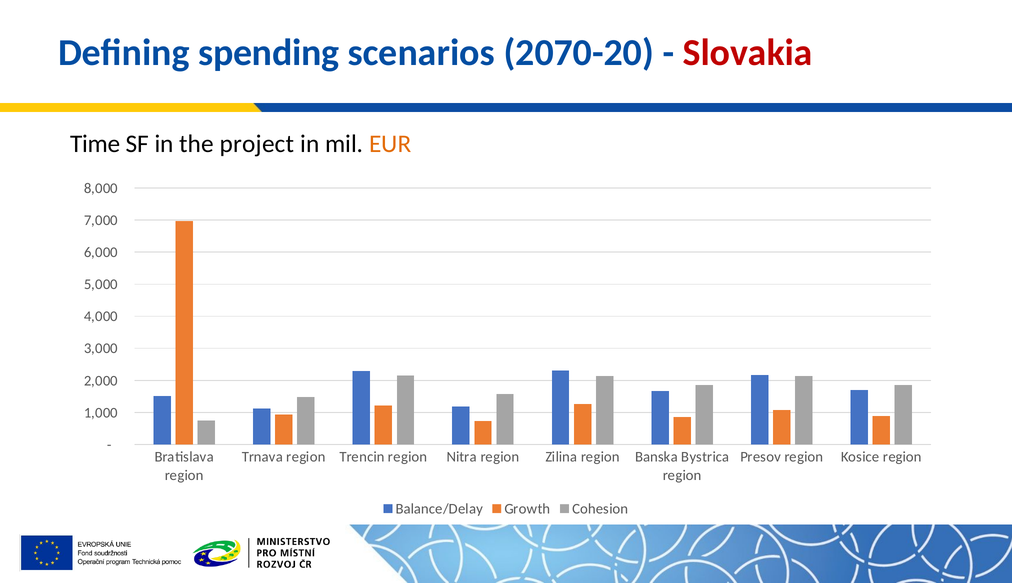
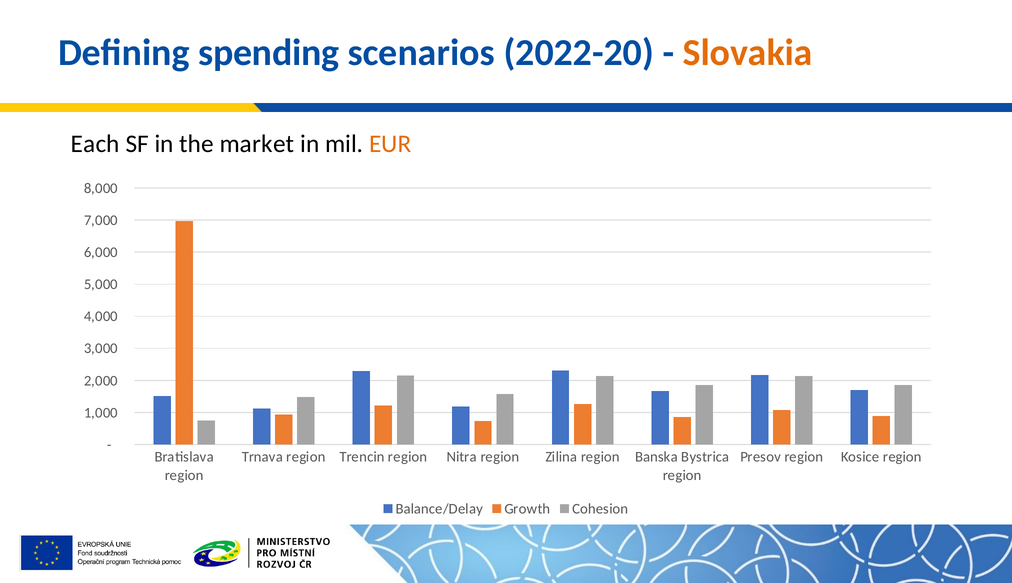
2070-20: 2070-20 -> 2022-20 (579, 53)
Slovakia colour: red -> orange (748, 53)
Time: Time -> Each (95, 144)
project: project -> market (257, 144)
